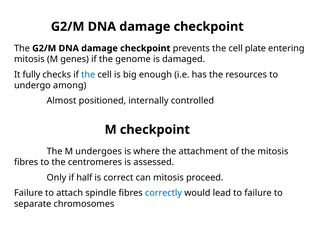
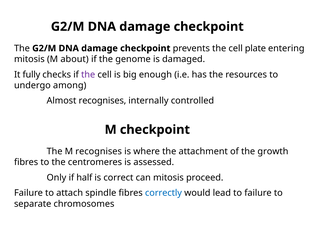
genes: genes -> about (75, 59)
the colour: blue -> purple (88, 75)
Almost positioned: positioned -> recognises (102, 101)
M undergoes: undergoes -> recognises (99, 152)
the mitosis: mitosis -> growth (273, 152)
